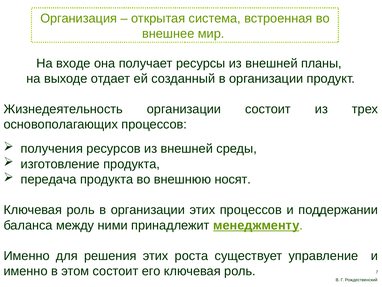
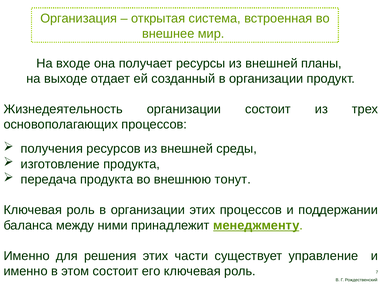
носят: носят -> тонут (233, 179)
роста: роста -> части (191, 255)
